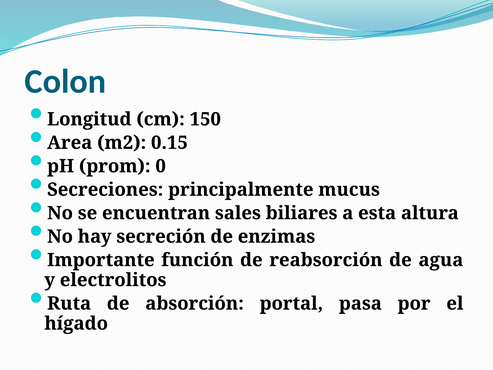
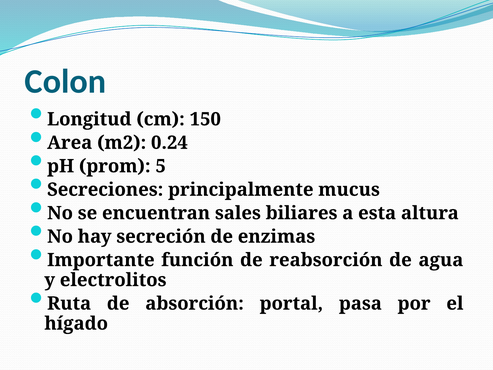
0.15: 0.15 -> 0.24 (169, 143)
0: 0 -> 5 (161, 166)
